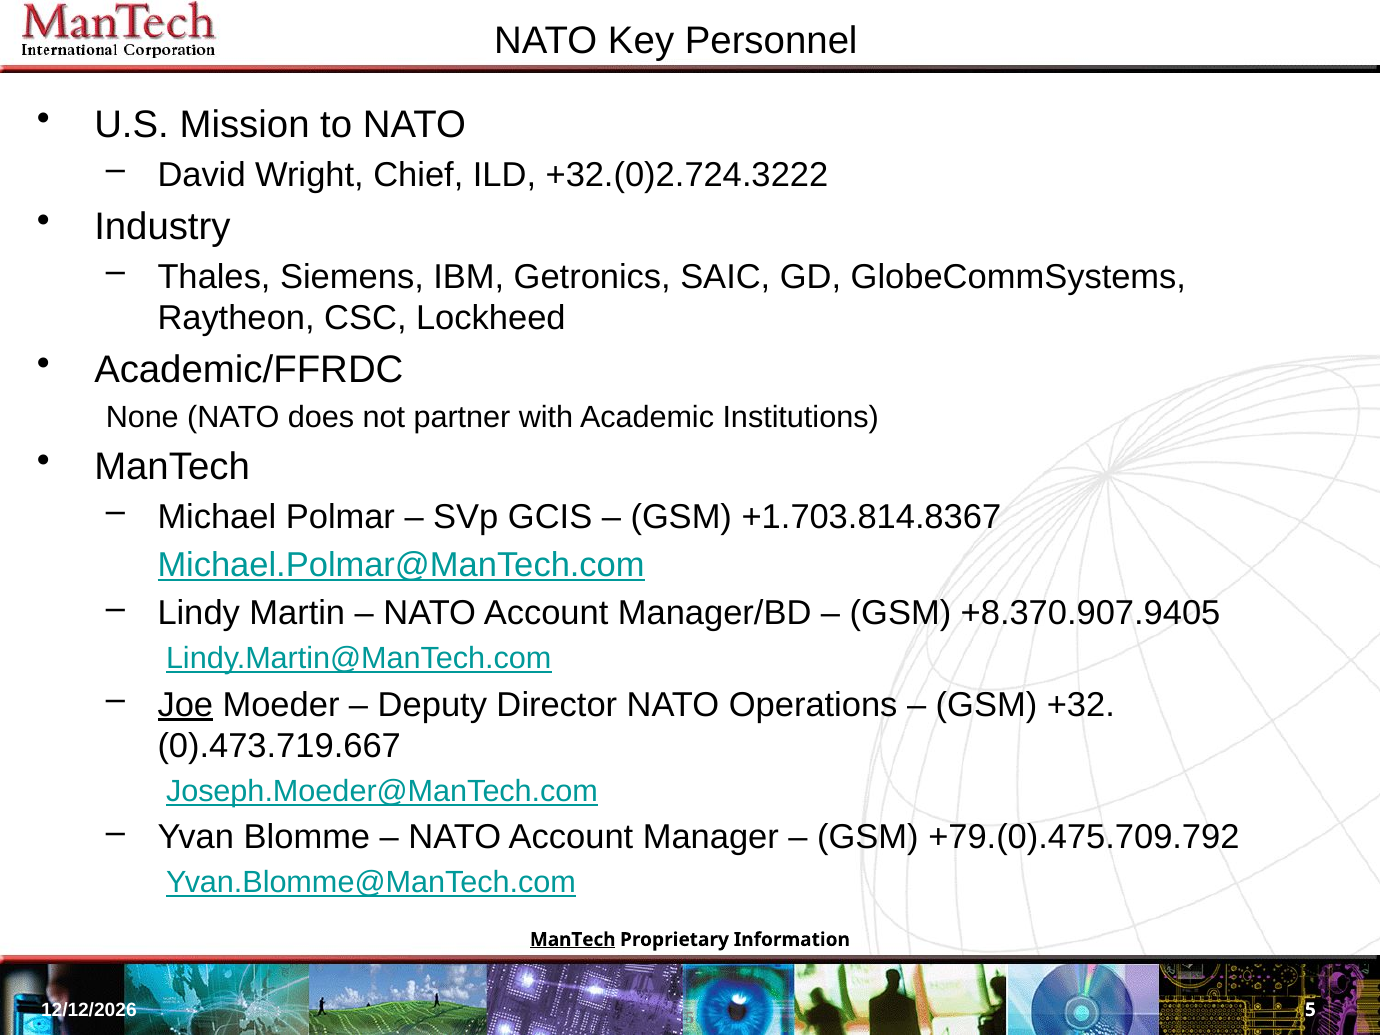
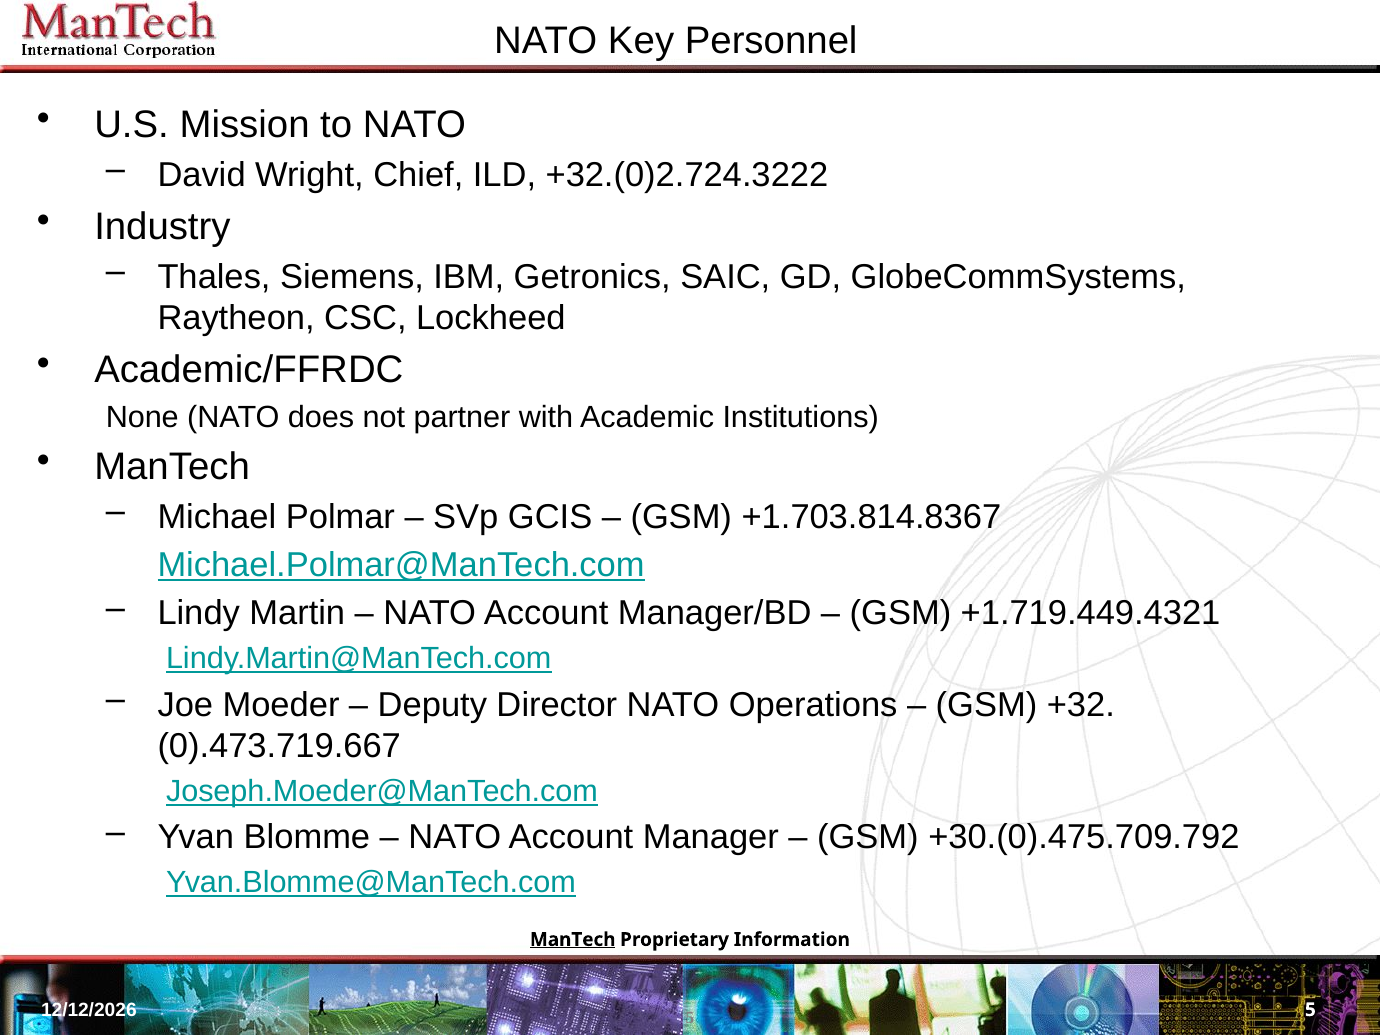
+8.370.907.9405: +8.370.907.9405 -> +1.719.449.4321 (1091, 613)
Joe underline: present -> none (185, 705)
+79.(0).475.709.792: +79.(0).475.709.792 -> +30.(0).475.709.792 (1084, 837)
